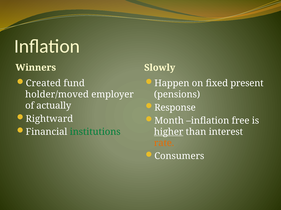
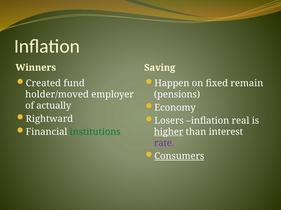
Slowly: Slowly -> Saving (160, 68)
present: present -> remain (247, 84)
Response: Response -> Economy (175, 108)
Month: Month -> Losers (169, 121)
free: free -> real (241, 121)
rate colour: orange -> purple (164, 143)
Consumers underline: none -> present (179, 157)
